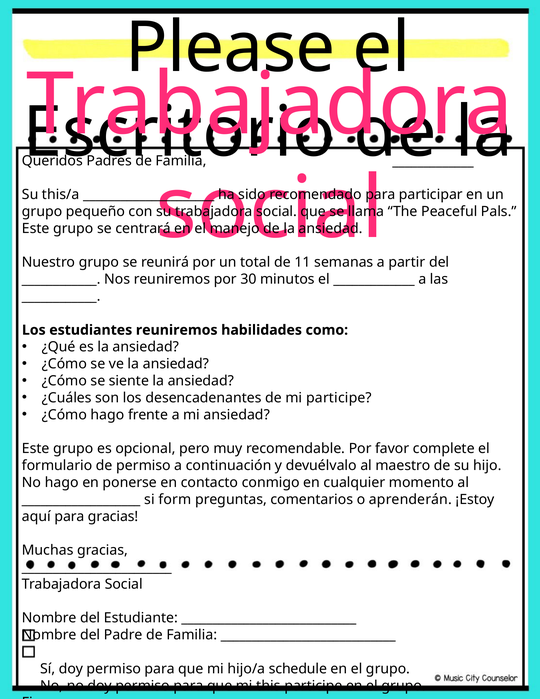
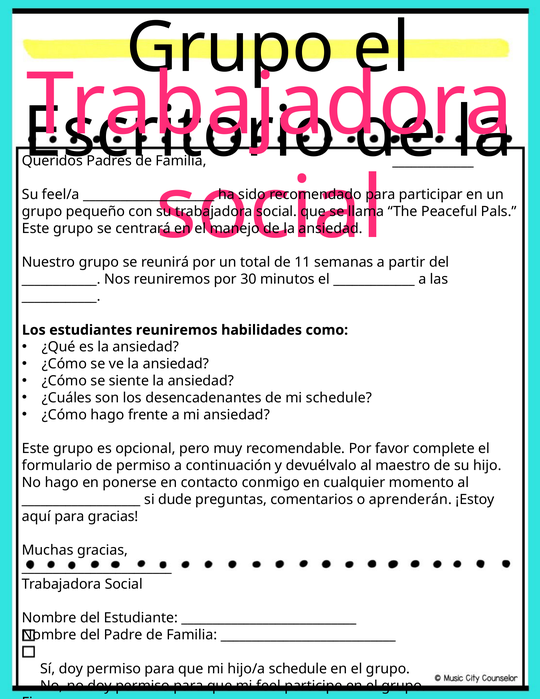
Please: Please -> Grupo (230, 48)
this/a: this/a -> feel/a (61, 195)
mi participe: participe -> schedule (339, 398)
form: form -> dude (175, 499)
this: this -> feel (269, 686)
